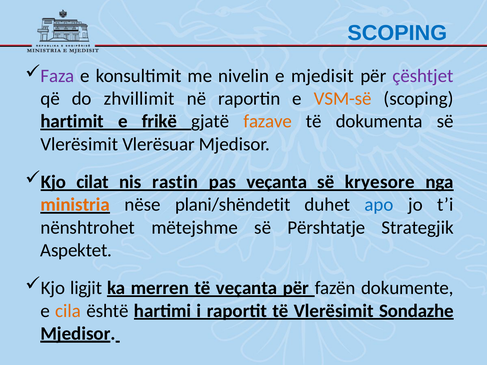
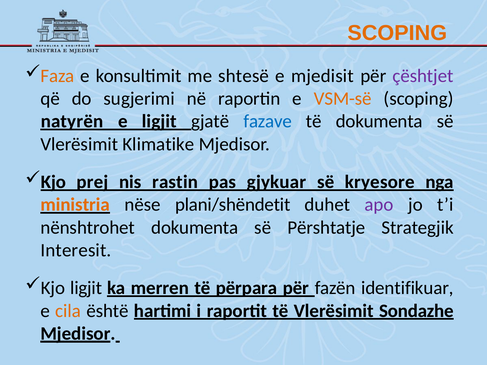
SCOPING colour: blue -> orange (397, 33)
Faza colour: purple -> orange (58, 76)
nivelin: nivelin -> shtesë (244, 76)
zhvillimit: zhvillimit -> sugjerimi (139, 99)
hartimit: hartimit -> natyrën (72, 121)
e frikë: frikë -> ligjit (159, 121)
fazave colour: orange -> blue (268, 121)
Vlerësuar: Vlerësuar -> Klimatike (158, 144)
cilat: cilat -> prej (92, 182)
pas veçanta: veçanta -> gjykuar (277, 182)
apo colour: blue -> purple (379, 205)
nënshtrohet mëtejshme: mëtejshme -> dokumenta (195, 228)
Aspektet: Aspektet -> Interesit (76, 250)
të veçanta: veçanta -> përpara (247, 288)
dokumente: dokumente -> identifikuar (407, 288)
